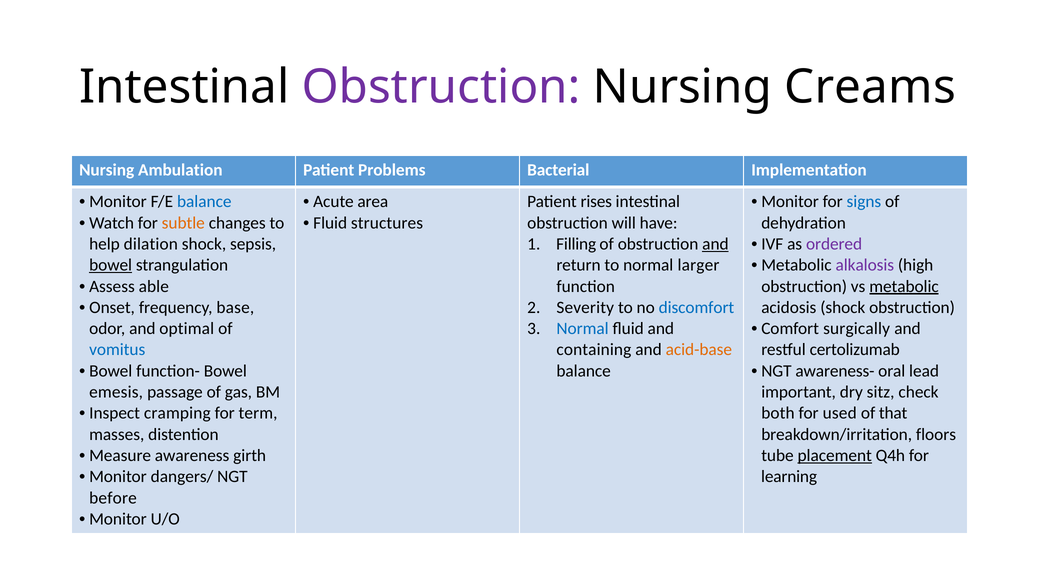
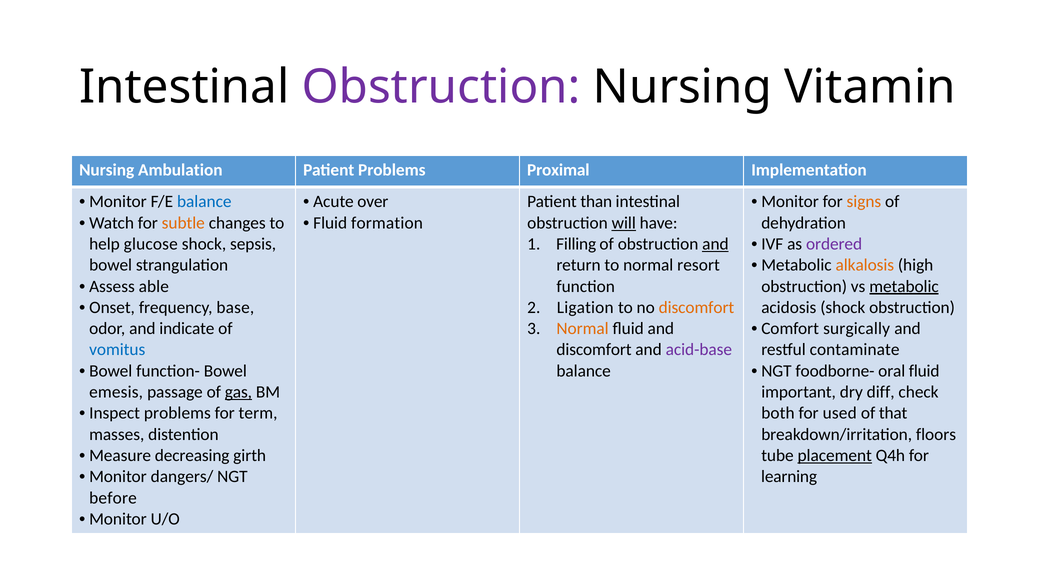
Creams: Creams -> Vitamin (870, 87)
Bacterial: Bacterial -> Proximal (558, 170)
area: area -> over (373, 202)
signs colour: blue -> orange (864, 202)
rises: rises -> than (596, 202)
structures: structures -> formation (387, 223)
will underline: none -> present (624, 223)
dilation: dilation -> glucose (151, 244)
alkalosis colour: purple -> orange (865, 265)
bowel underline: present -> none (111, 265)
larger: larger -> resort (699, 265)
Severity: Severity -> Ligation (585, 308)
discomfort colour: blue -> orange (696, 308)
optimal: optimal -> indicate (187, 329)
Normal colour: blue -> orange (583, 329)
containing: containing -> discomfort (594, 350)
acid-base colour: orange -> purple (699, 350)
certolizumab: certolizumab -> contaminate (855, 350)
awareness-: awareness- -> foodborne- (835, 371)
oral lead: lead -> fluid (924, 371)
gas underline: none -> present (238, 392)
sitz: sitz -> diff (881, 392)
Inspect cramping: cramping -> problems (177, 414)
awareness: awareness -> decreasing (192, 456)
